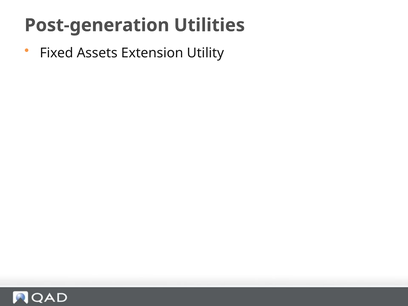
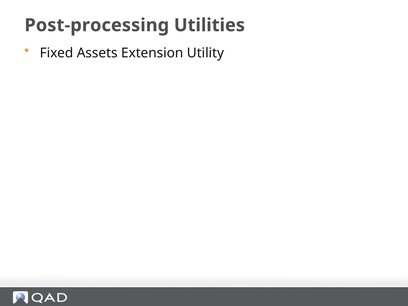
Post-generation: Post-generation -> Post-processing (97, 25)
